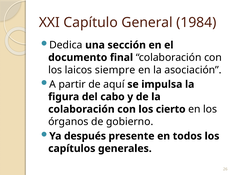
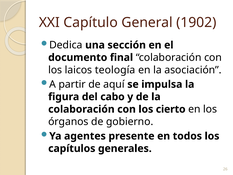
1984: 1984 -> 1902 (196, 23)
siempre: siempre -> teología (115, 70)
después: después -> agentes (85, 136)
